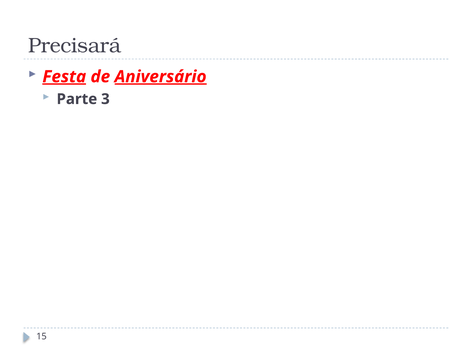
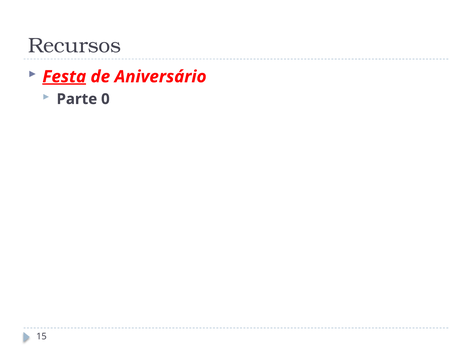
Precisará: Precisará -> Recursos (75, 46)
Aniversário underline: present -> none (161, 77)
3: 3 -> 0 (105, 99)
